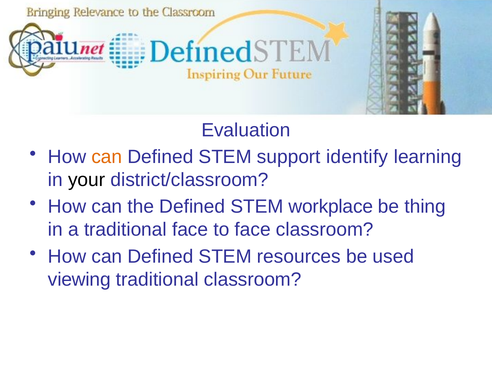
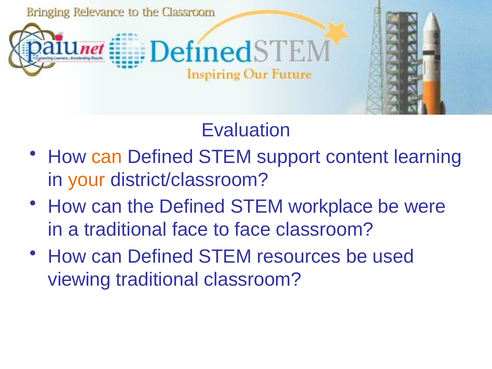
identify: identify -> content (357, 157)
your colour: black -> orange (87, 180)
thing: thing -> were (425, 207)
